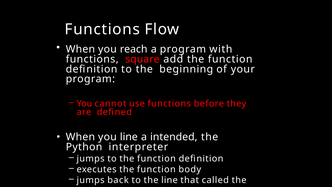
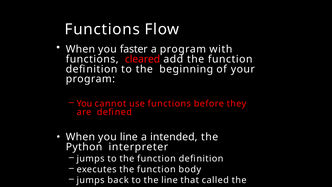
reach: reach -> faster (134, 49)
square: square -> cleared (143, 59)
